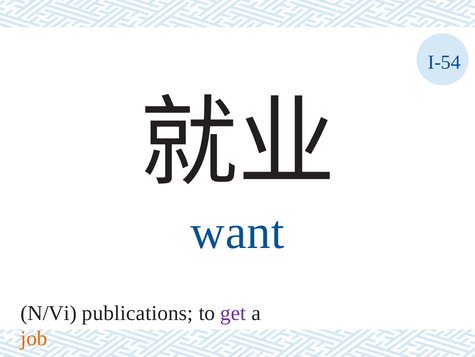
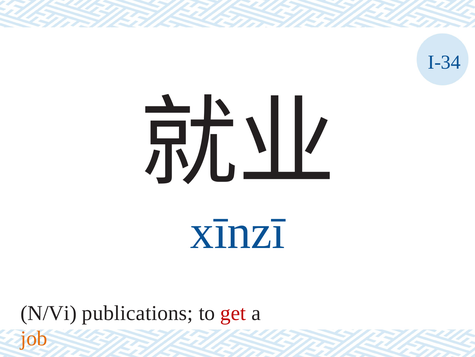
I-54: I-54 -> I-34 (444, 62)
want: want -> xīnzī (238, 232)
get colour: purple -> red (233, 313)
